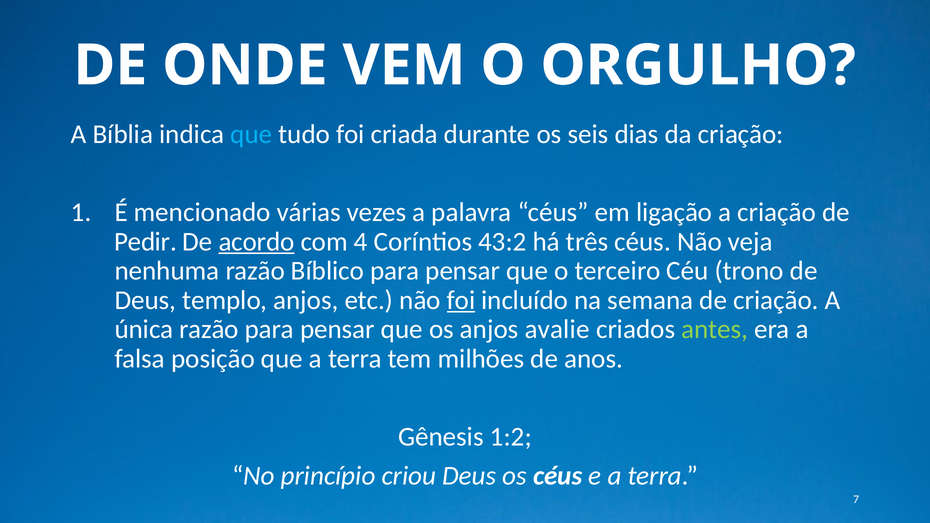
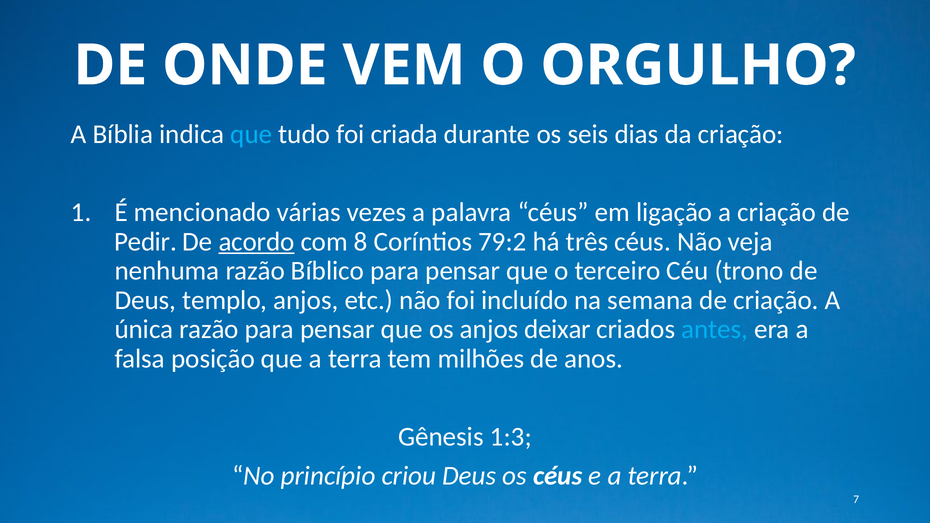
4: 4 -> 8 (361, 242)
43:2: 43:2 -> 79:2 (502, 242)
foi underline: present -> none (461, 300)
avalie: avalie -> deixar (557, 330)
antes colour: light green -> light blue (715, 330)
1:2: 1:2 -> 1:3 (511, 437)
